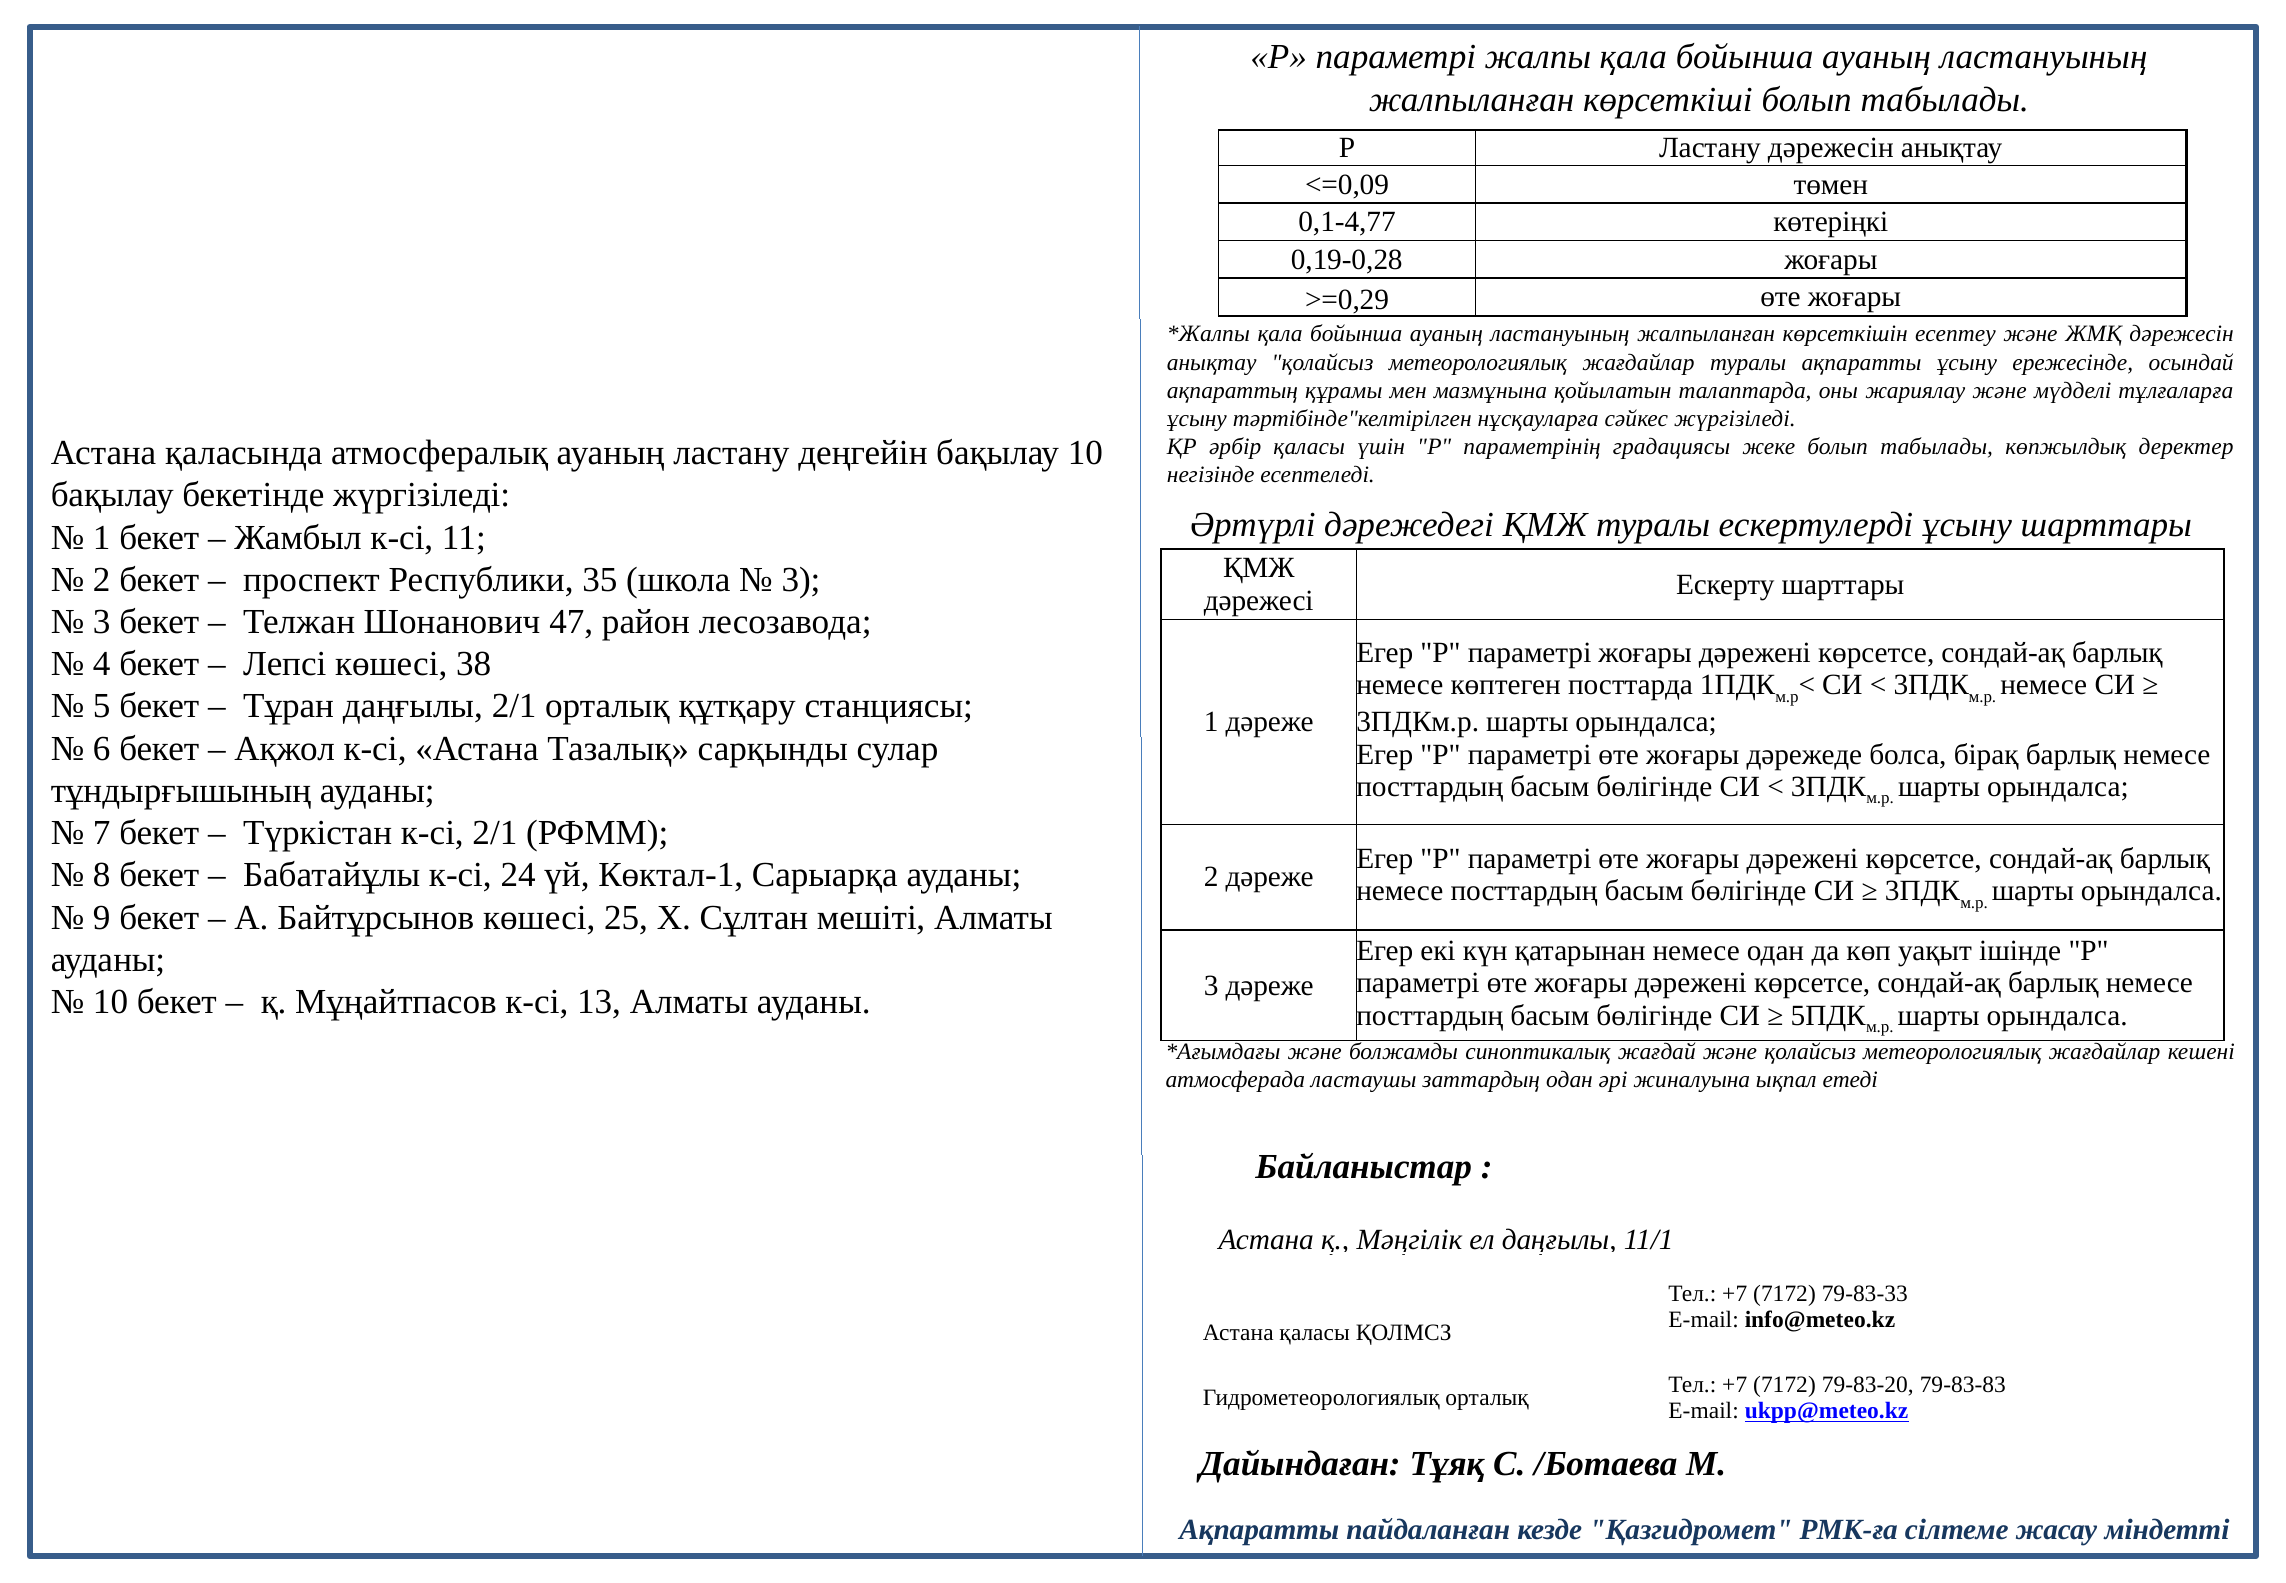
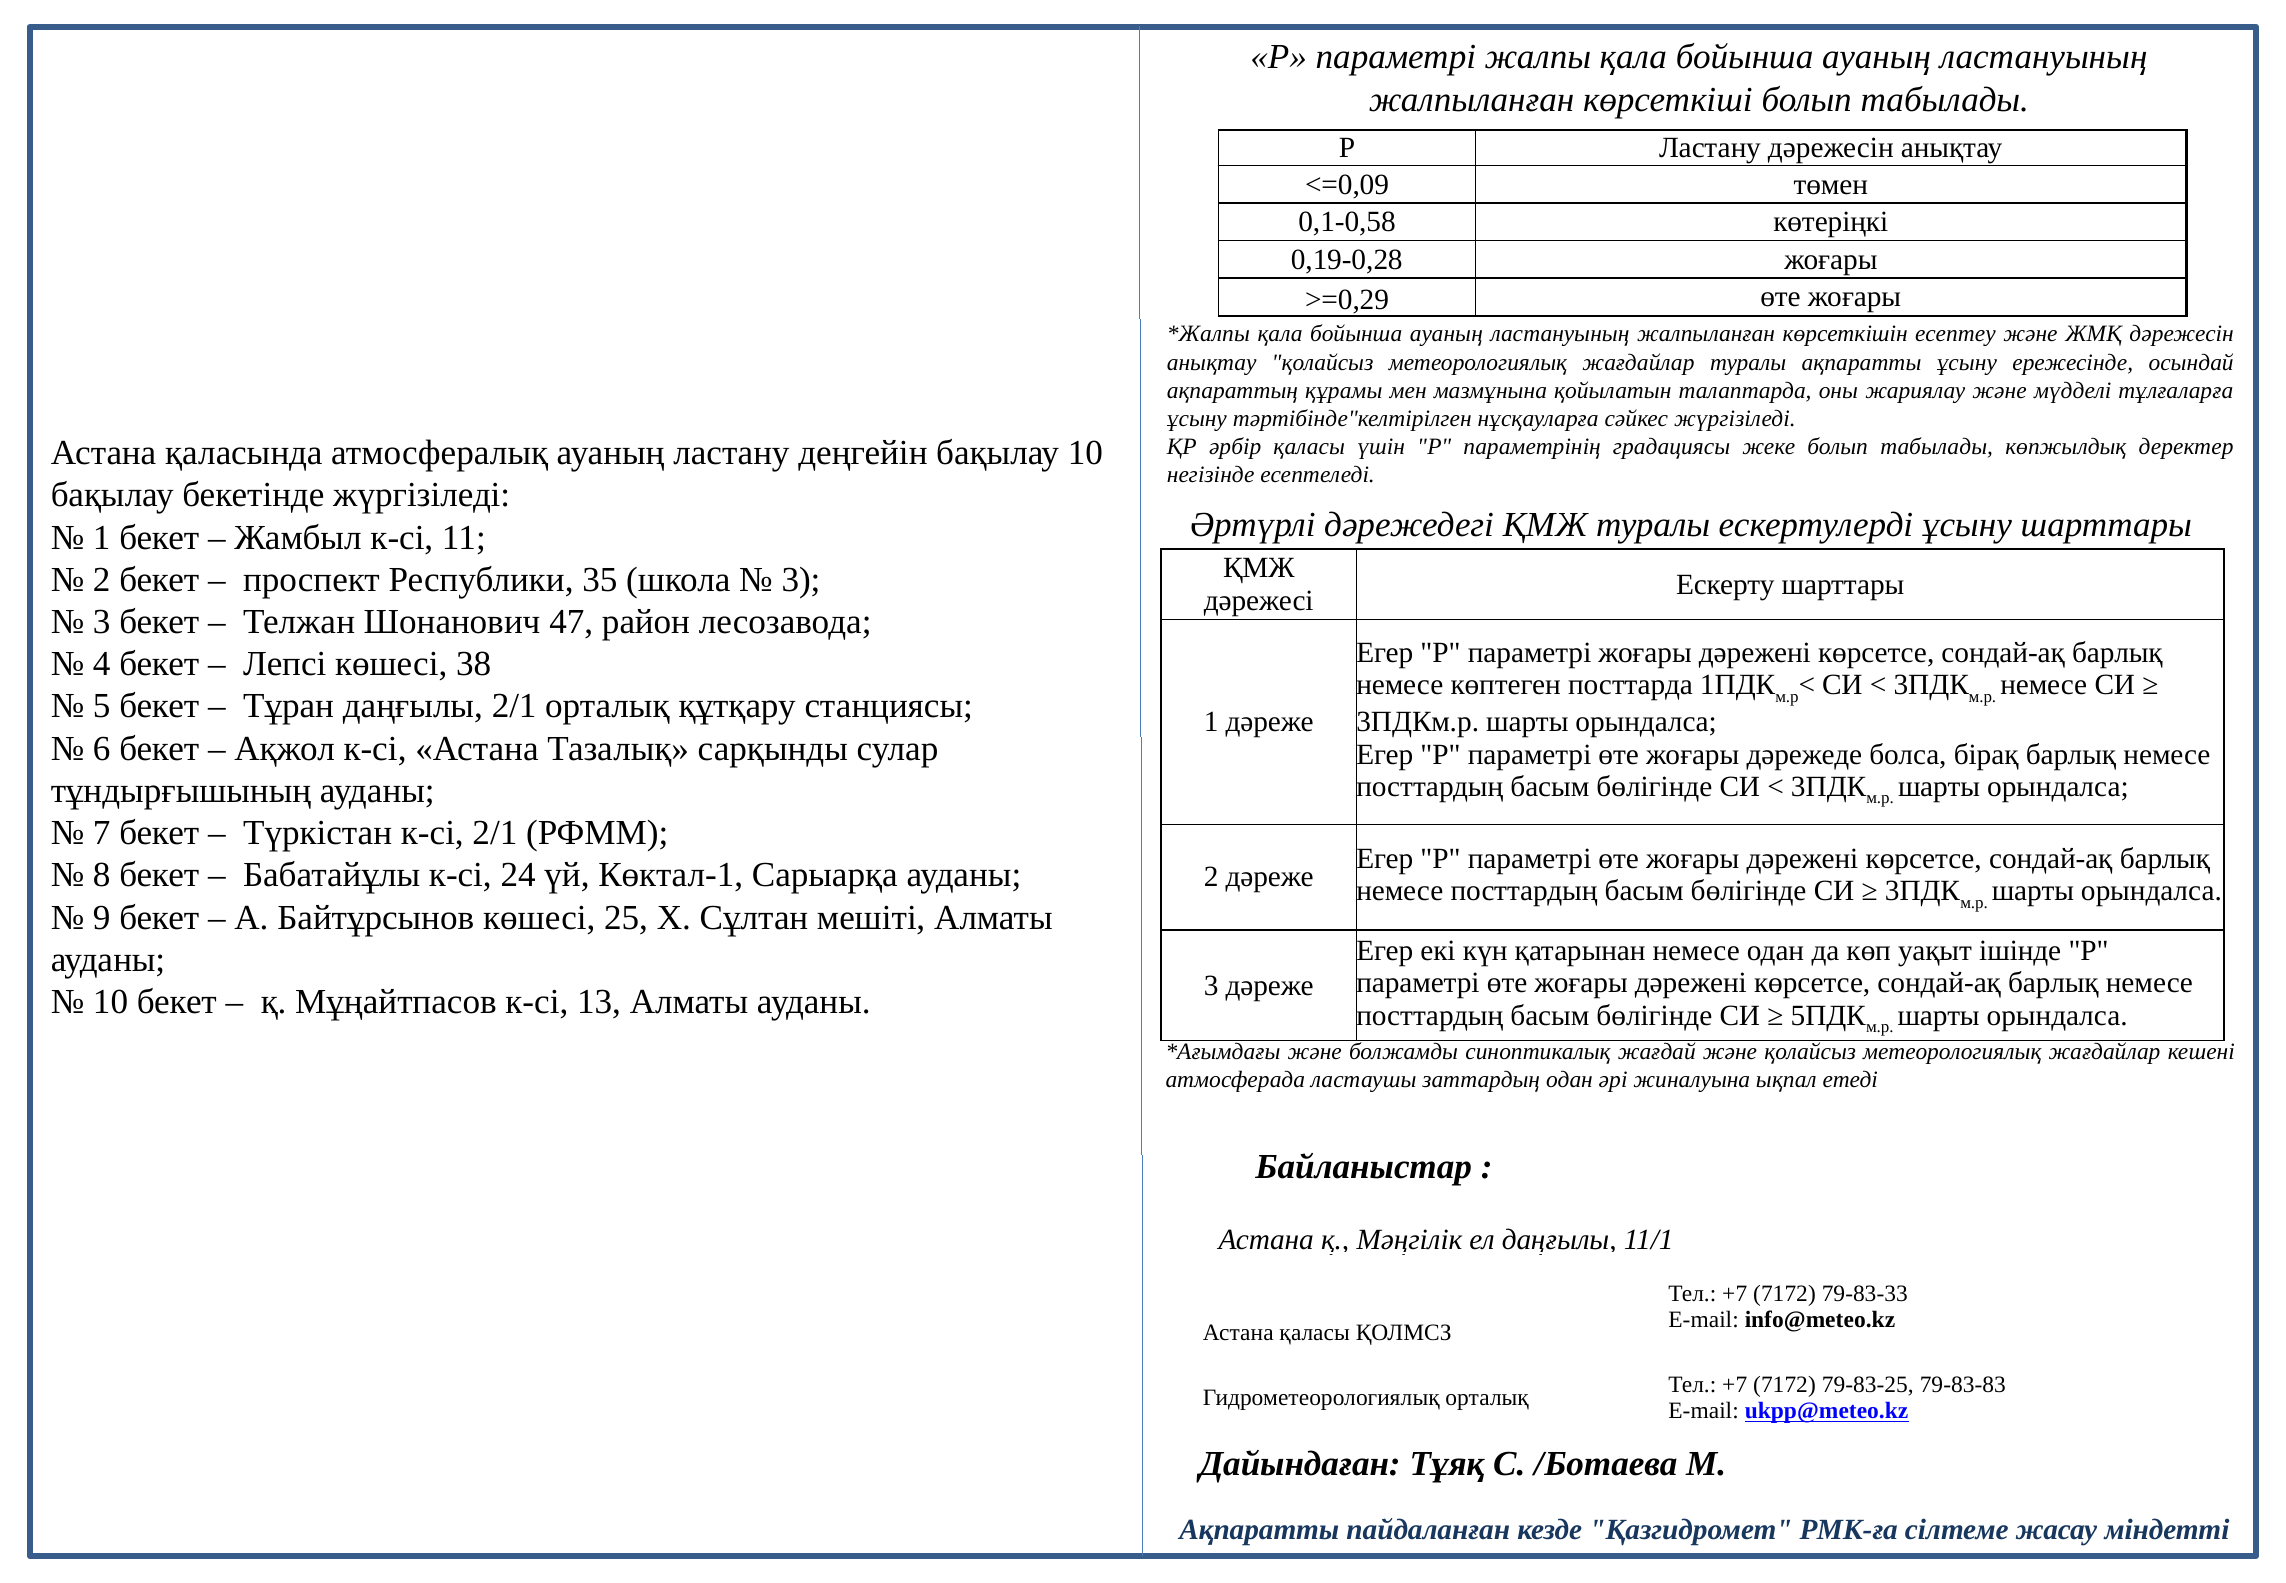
0,1-4,77: 0,1-4,77 -> 0,1-0,58 (1347, 222)
79-83-20: 79-83-20 -> 79-83-25 (1868, 1384)
